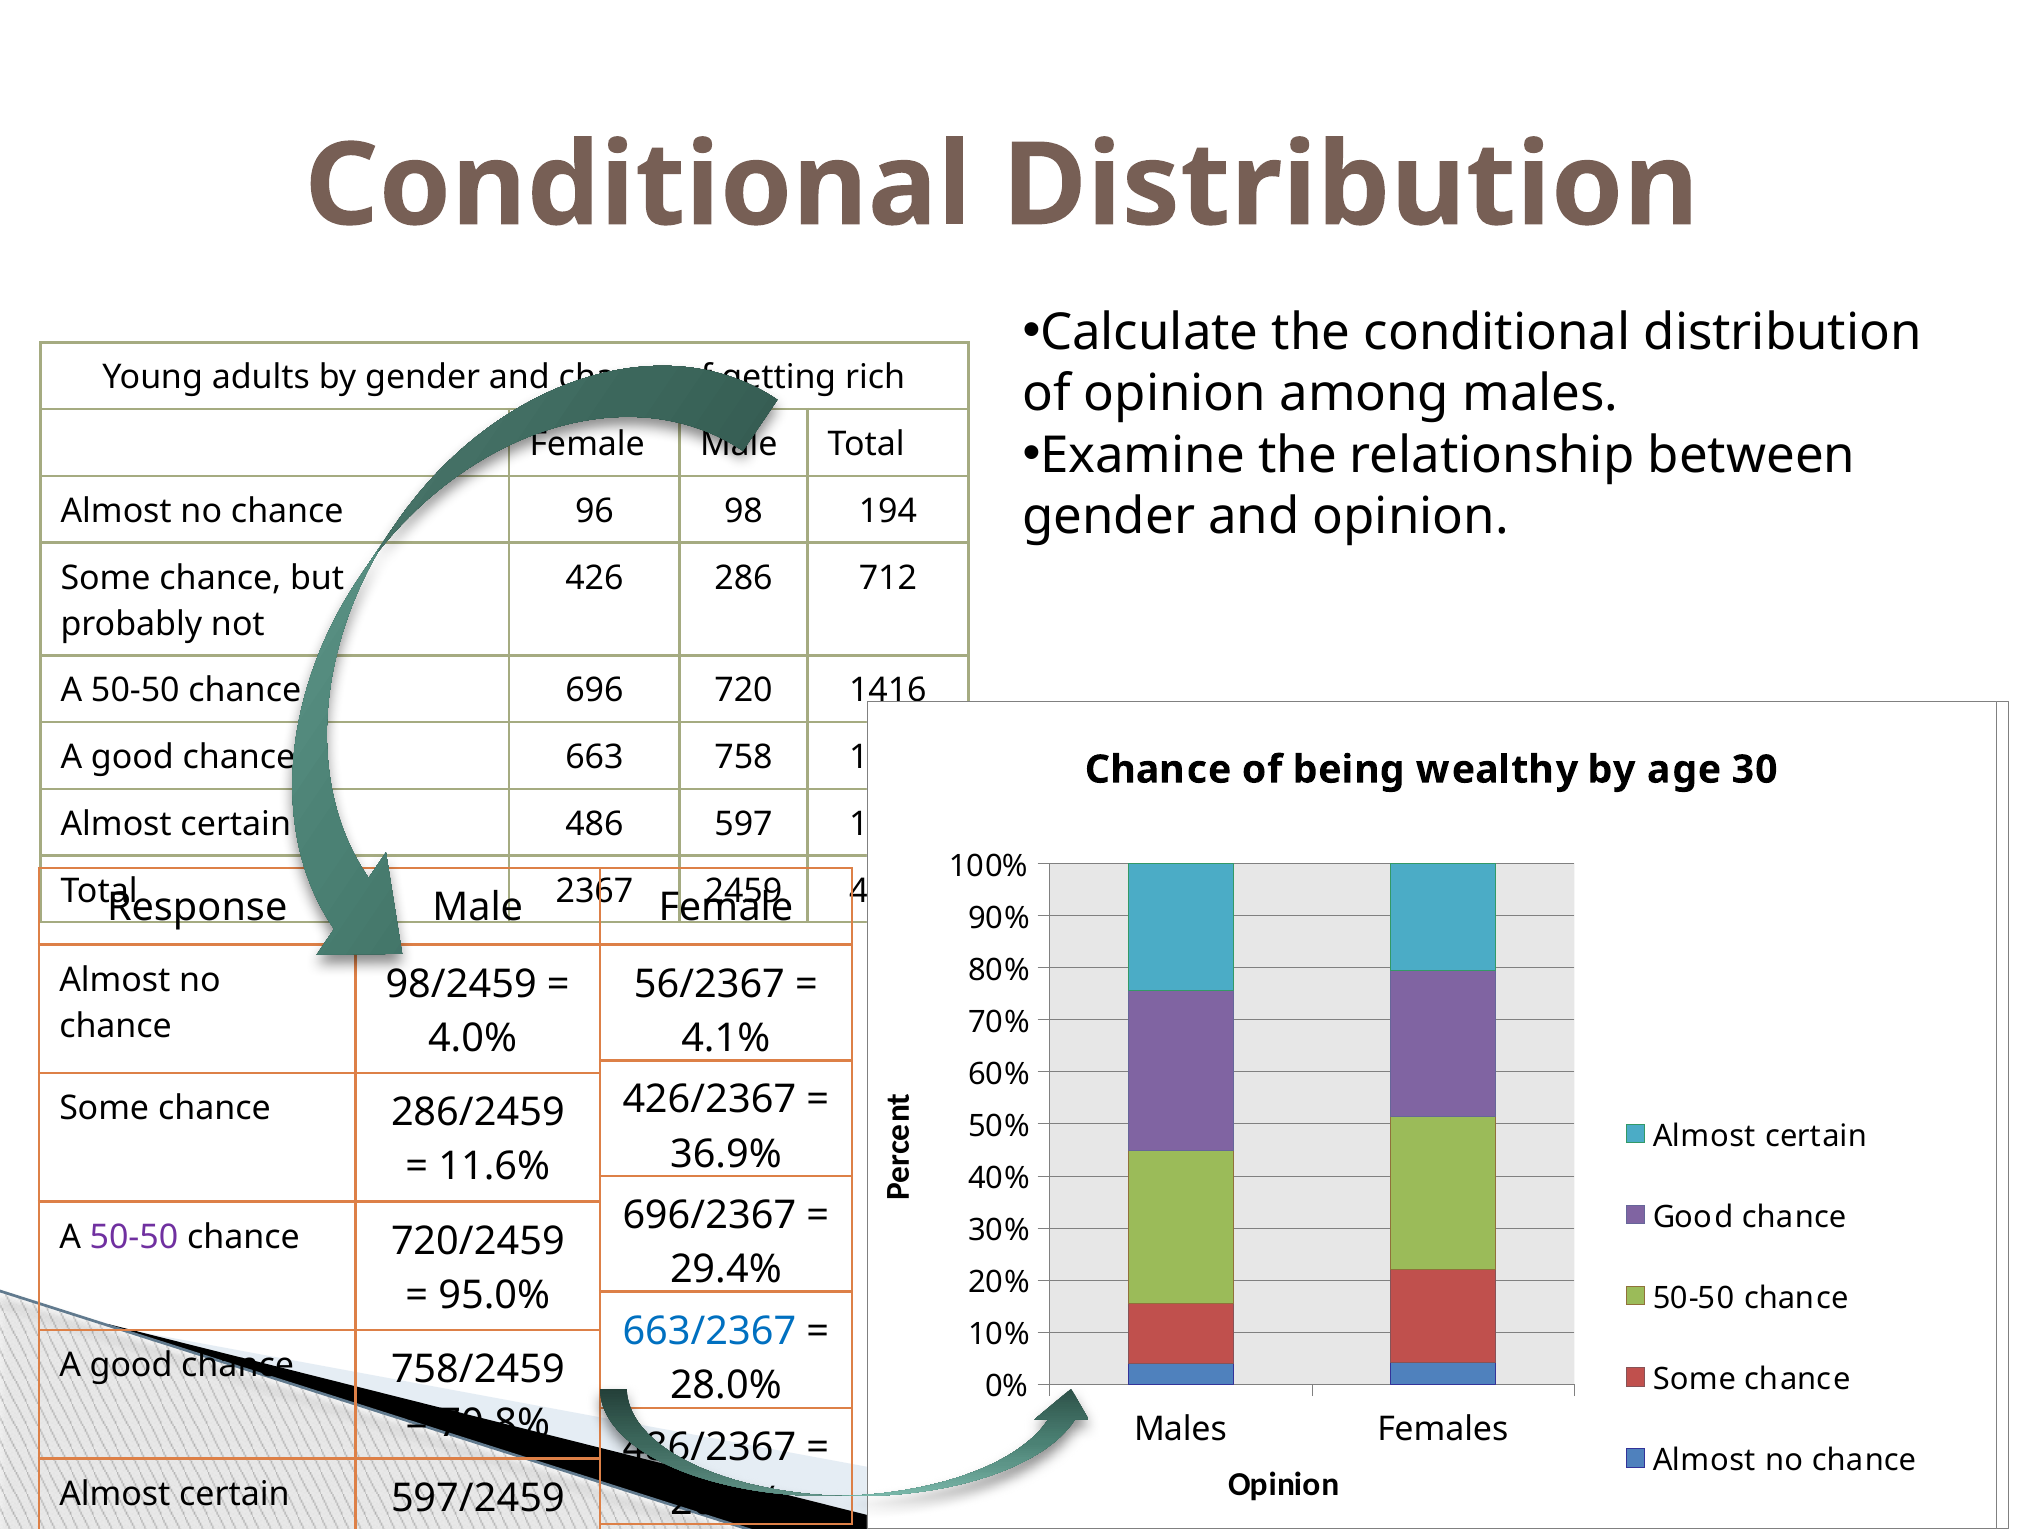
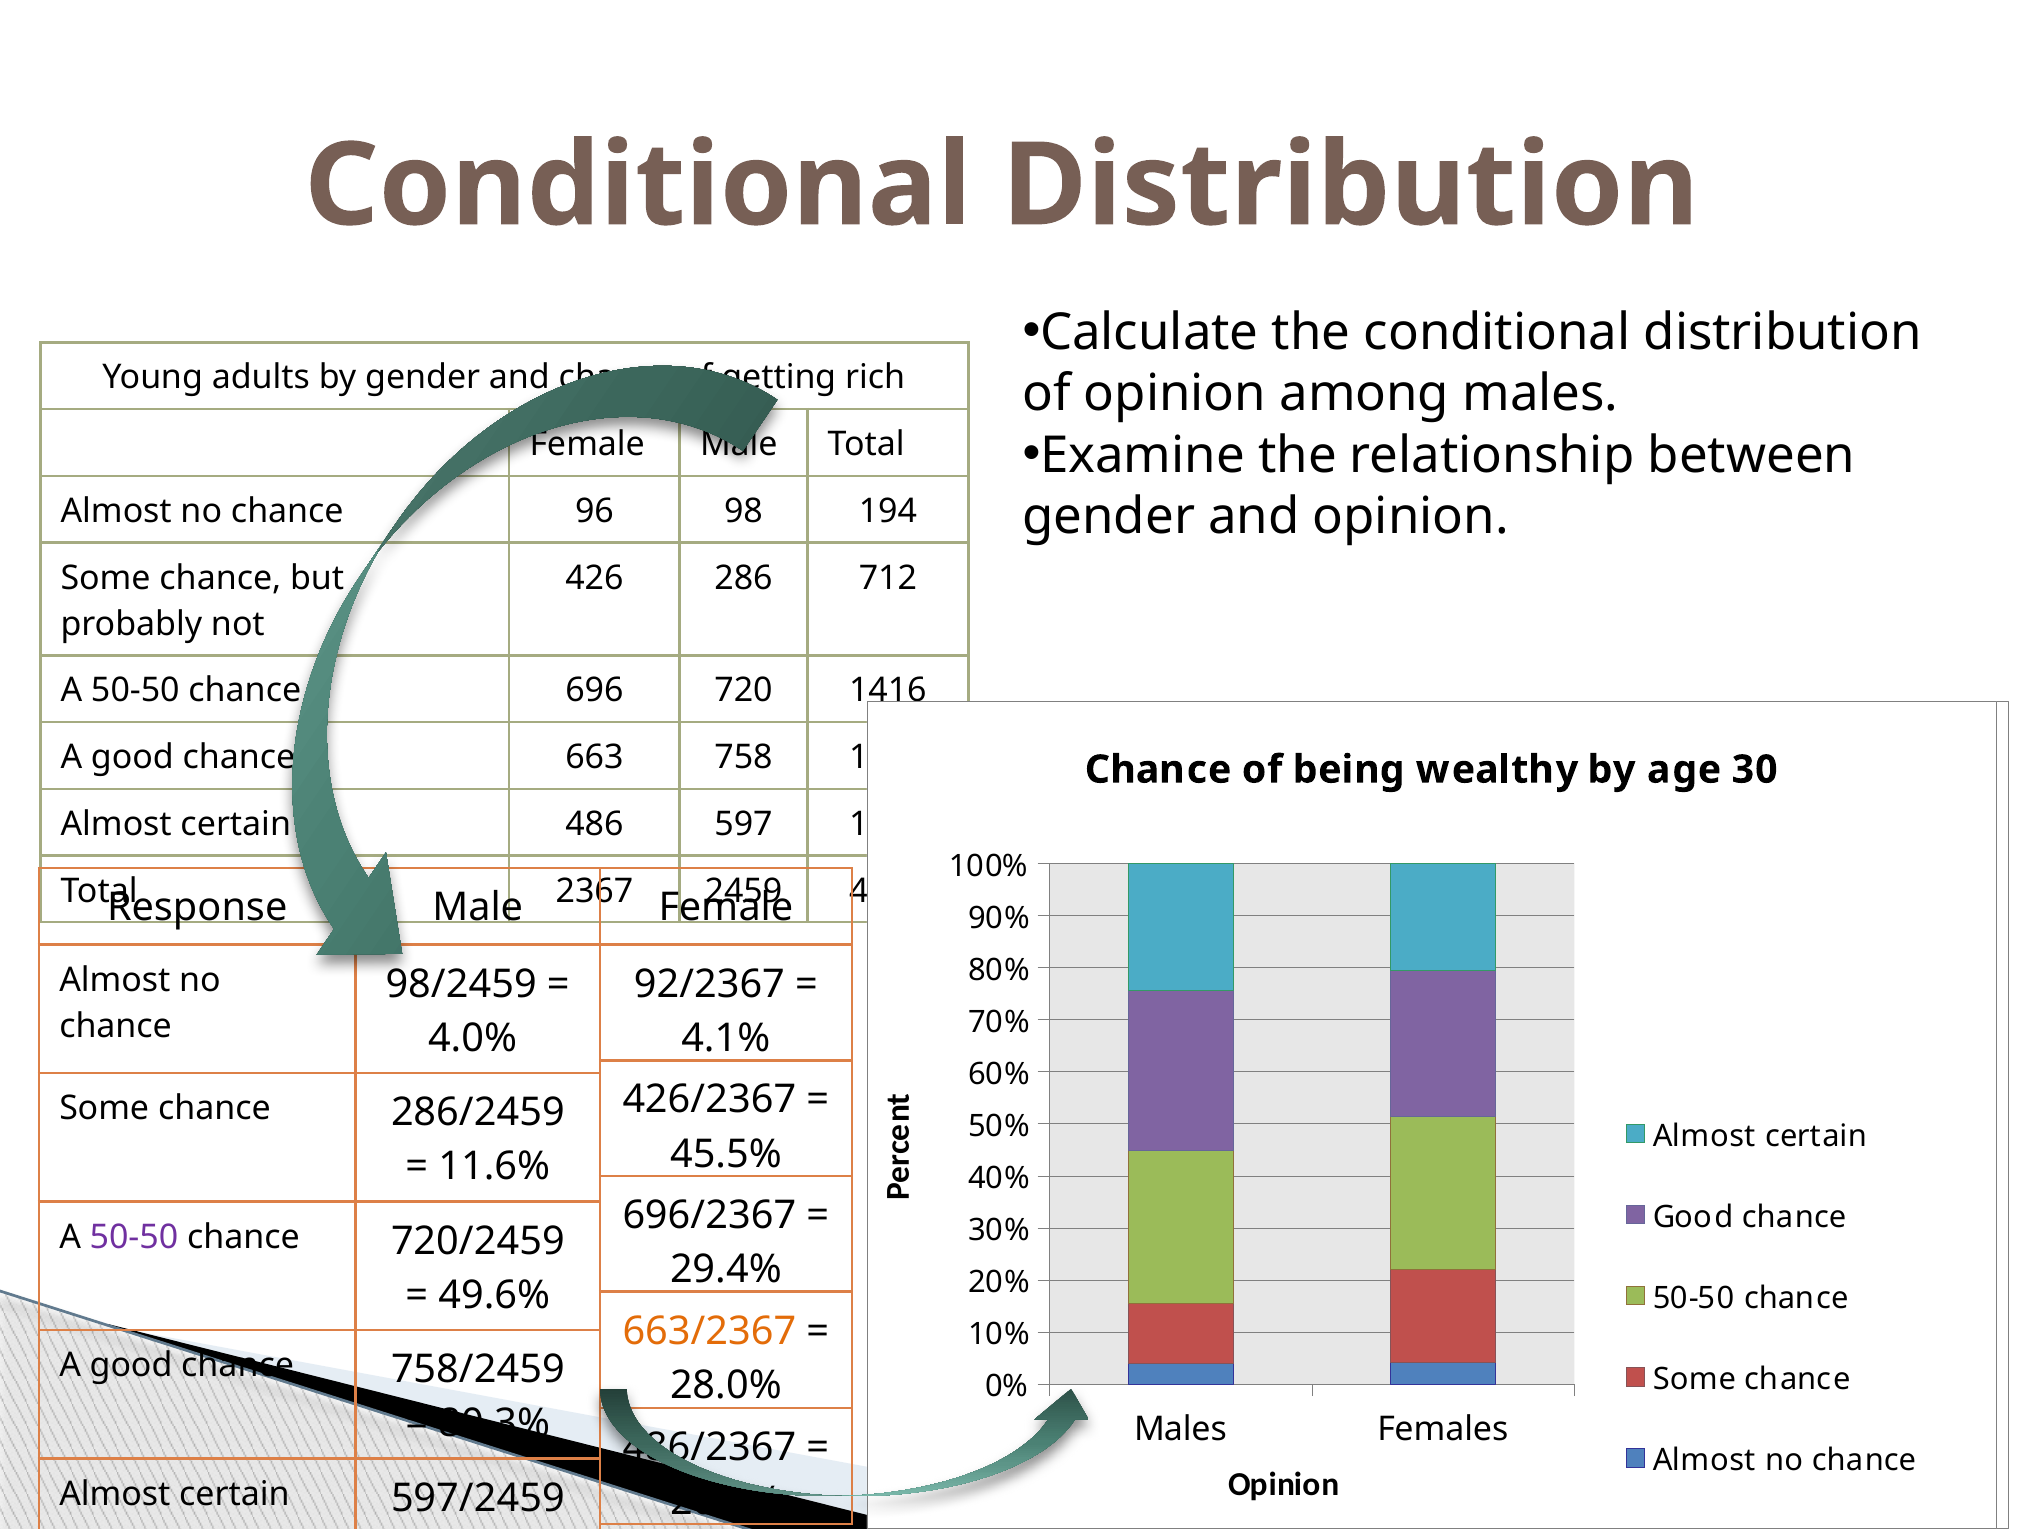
56/2367: 56/2367 -> 92/2367 (709, 984)
36.9%: 36.9% -> 45.5% (726, 1154)
95.0%: 95.0% -> 49.6% (494, 1295)
663/2367 colour: blue -> orange (709, 1331)
70.8%: 70.8% -> 80.3% (494, 1424)
